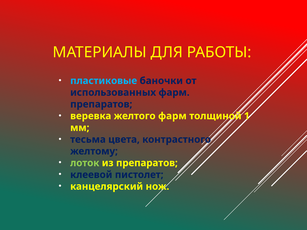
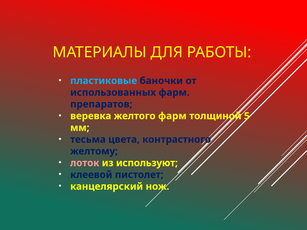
1: 1 -> 5 (247, 116)
лоток colour: light green -> pink (85, 163)
из препаратов: препаратов -> используют (147, 163)
